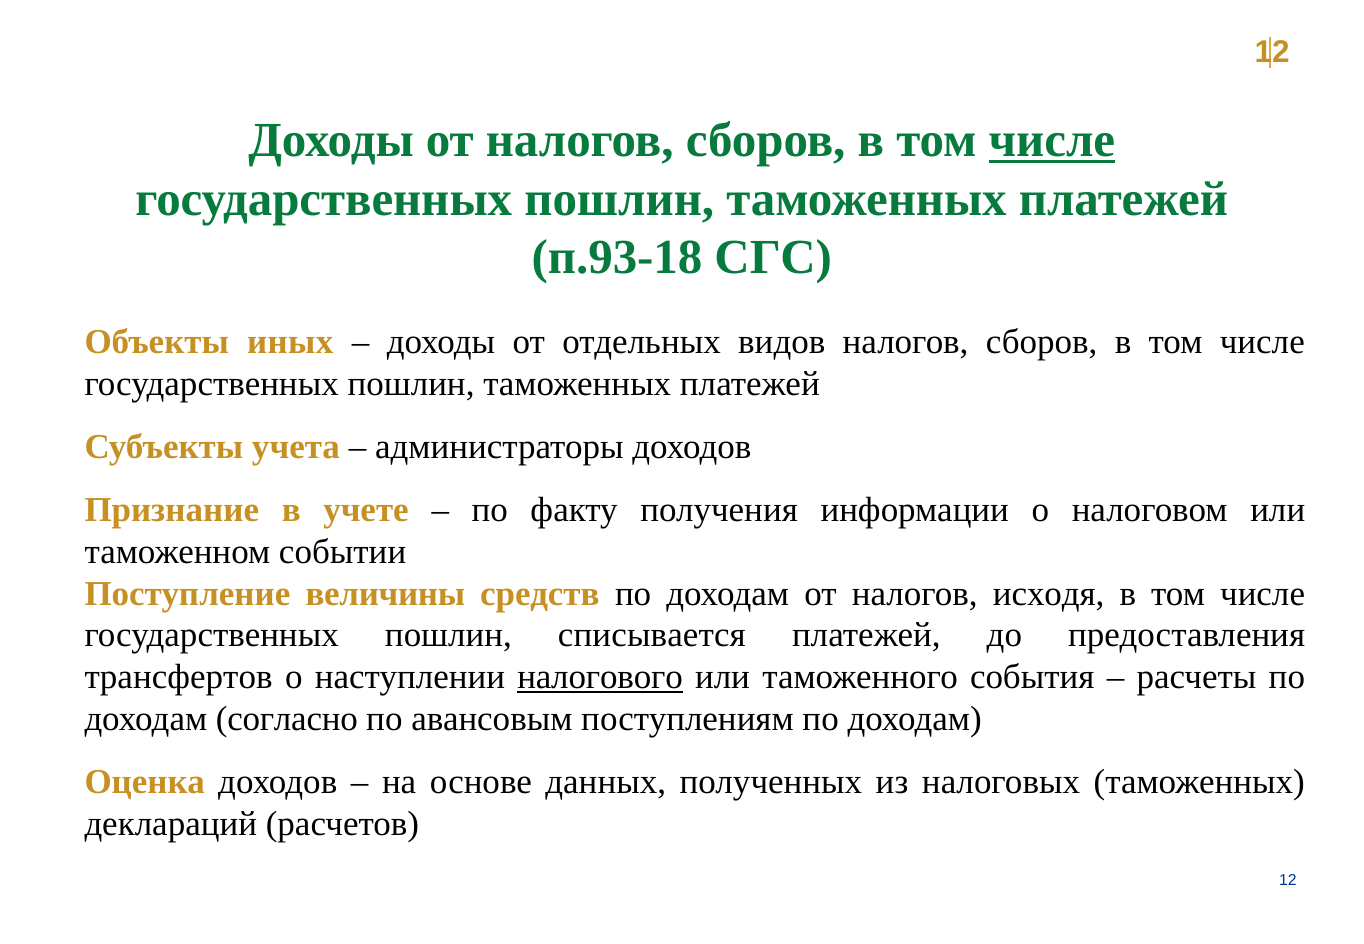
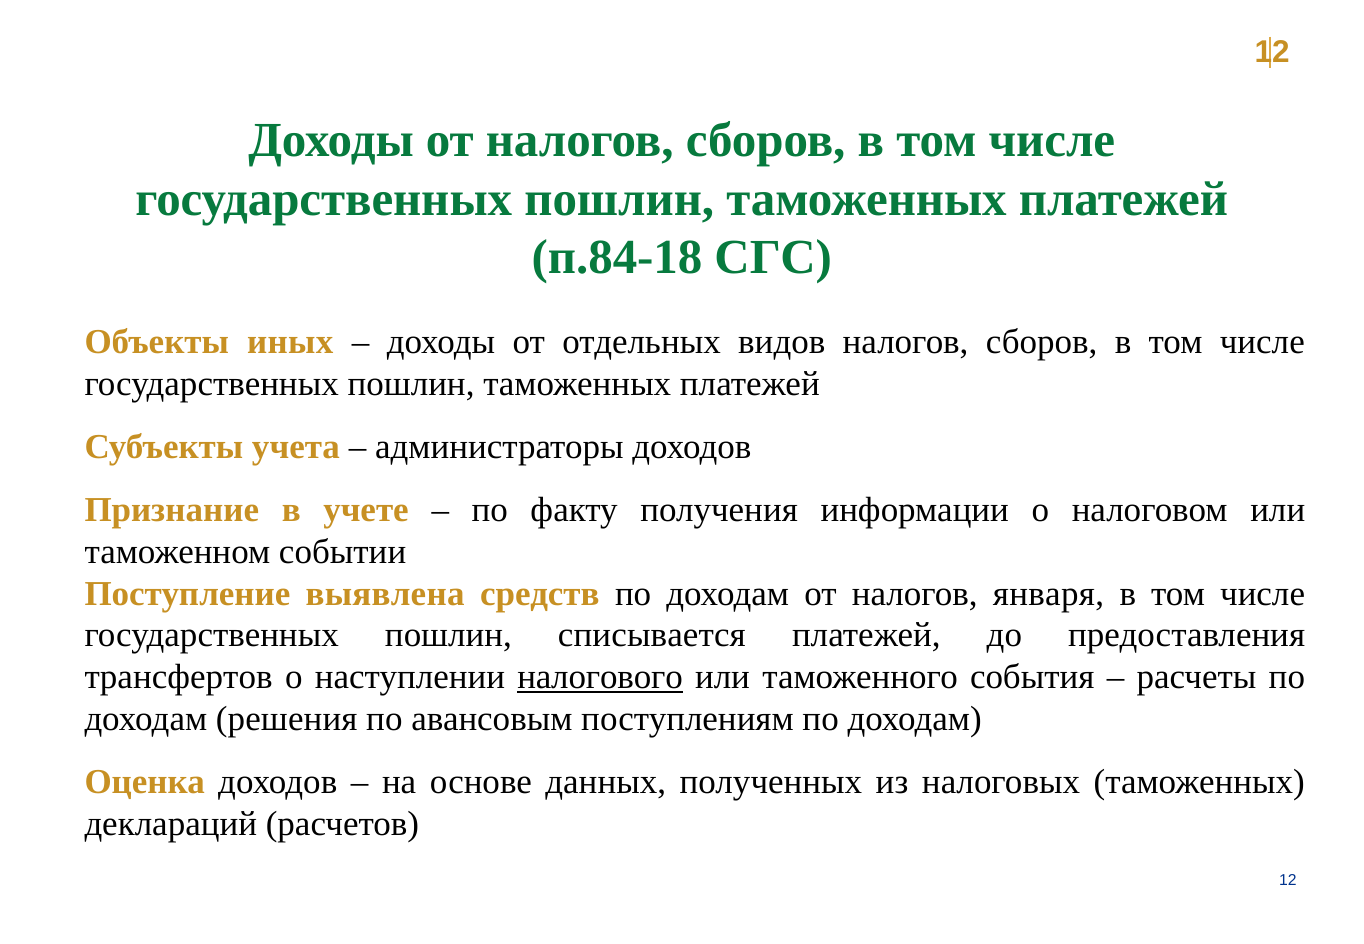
числе underline: present -> none (1052, 140)
п.93-18: п.93-18 -> п.84-18 (617, 258)
величины: величины -> выявлена (385, 594)
исходя: исходя -> января (1048, 594)
согласно: согласно -> решения (287, 720)
